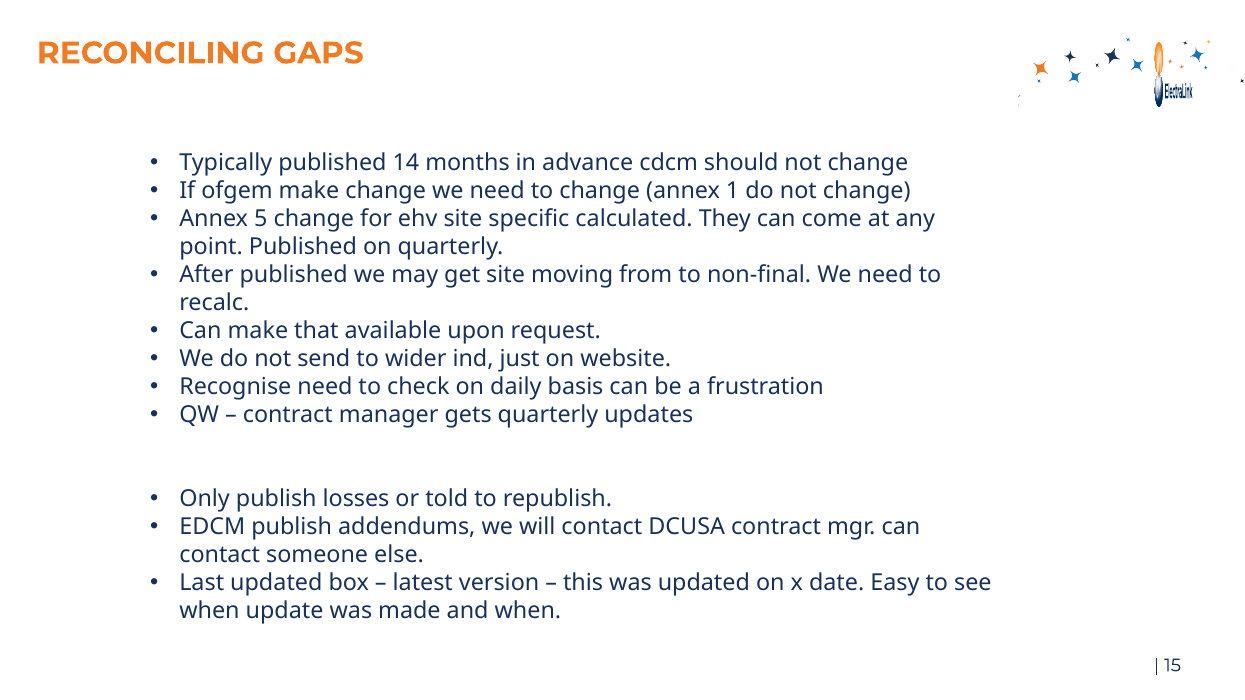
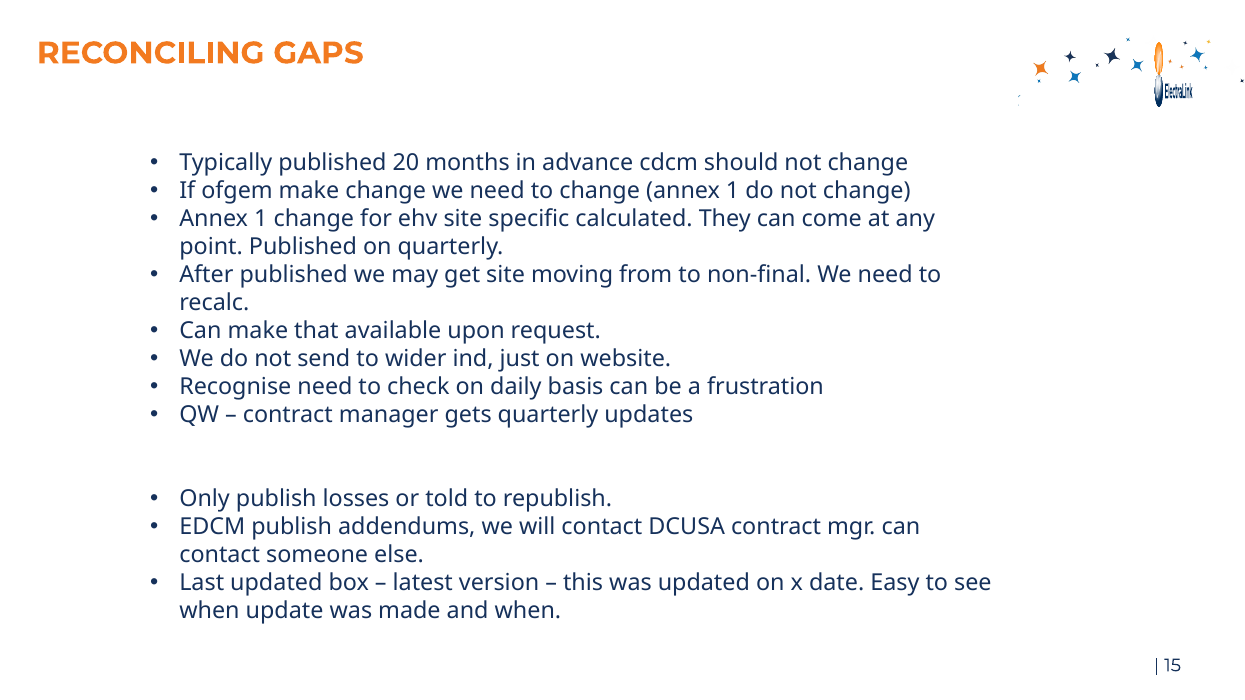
14: 14 -> 20 (406, 163)
5: 5 -> 1 (261, 219)
